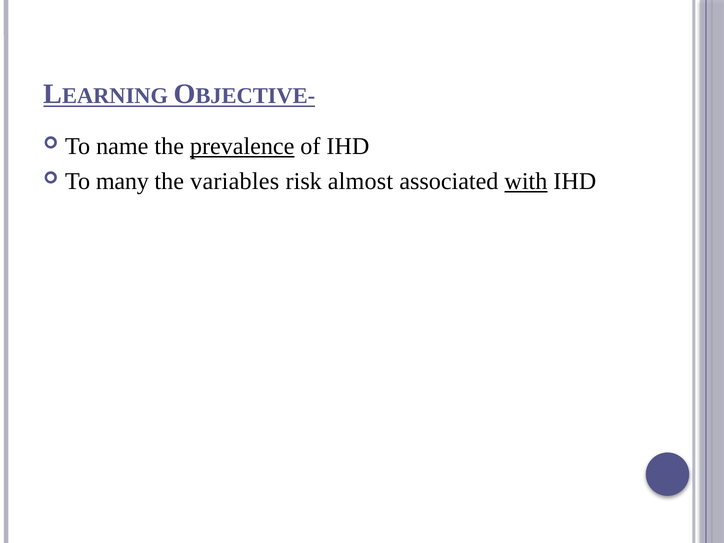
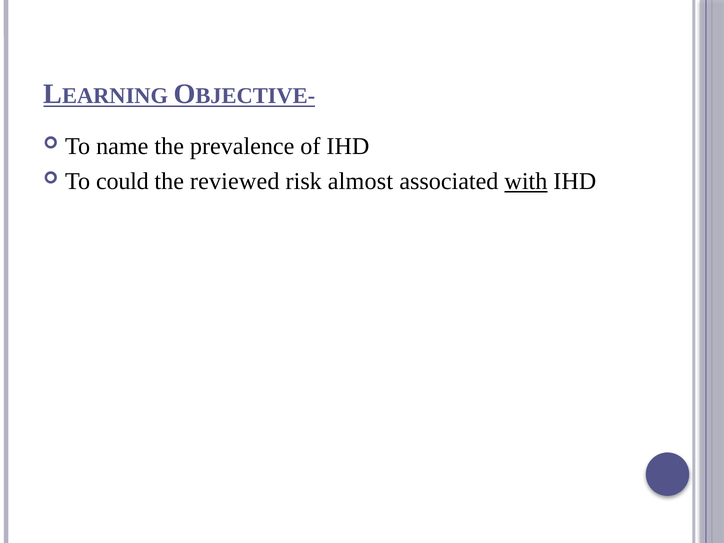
prevalence underline: present -> none (242, 146)
many: many -> could (122, 181)
variables: variables -> reviewed (235, 181)
